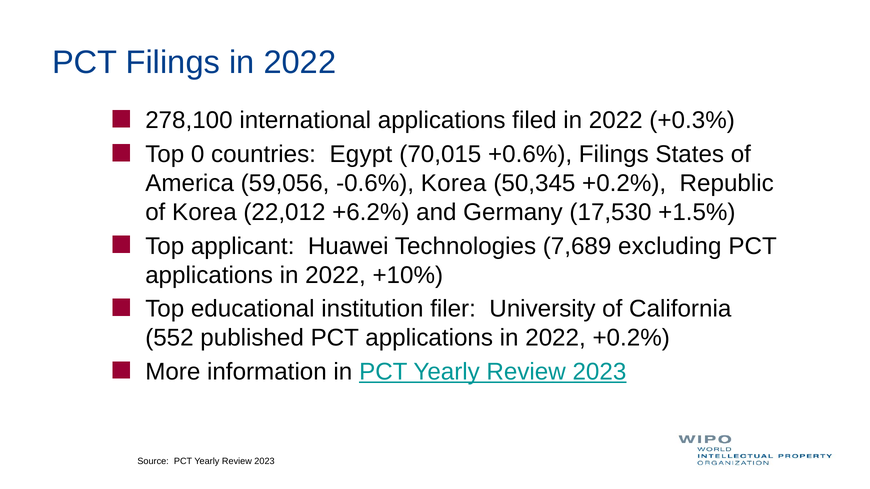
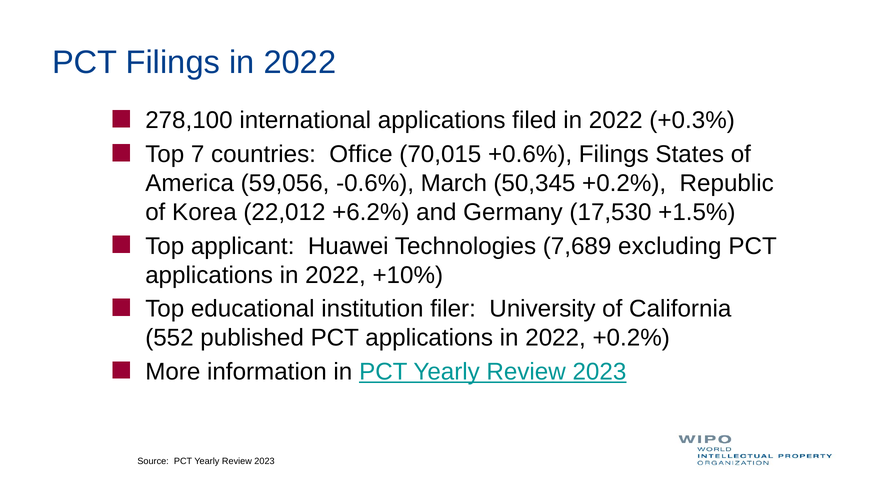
0: 0 -> 7 (198, 154)
Egypt: Egypt -> Office (361, 154)
-0.6% Korea: Korea -> March (454, 183)
